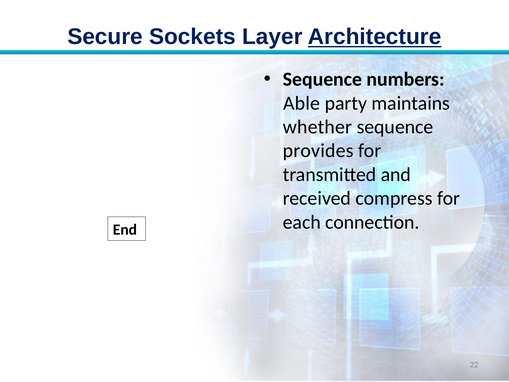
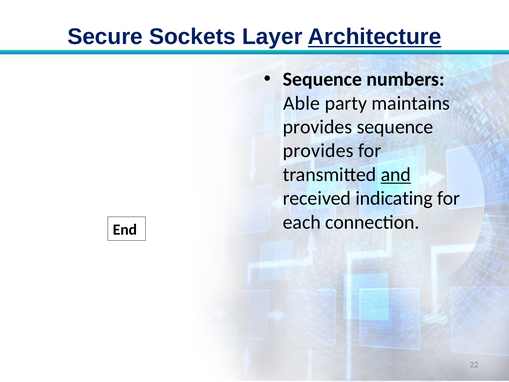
whether: whether -> provides (318, 127)
and underline: none -> present (396, 174)
compress: compress -> indicating (394, 198)
